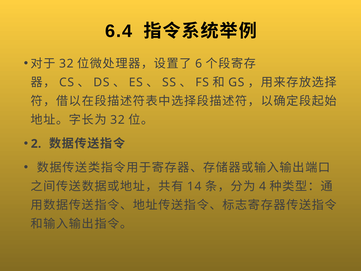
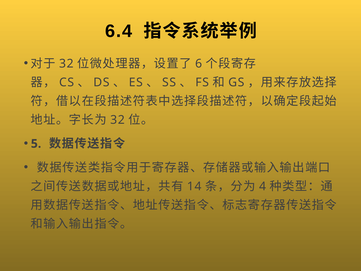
2: 2 -> 5 (36, 144)
